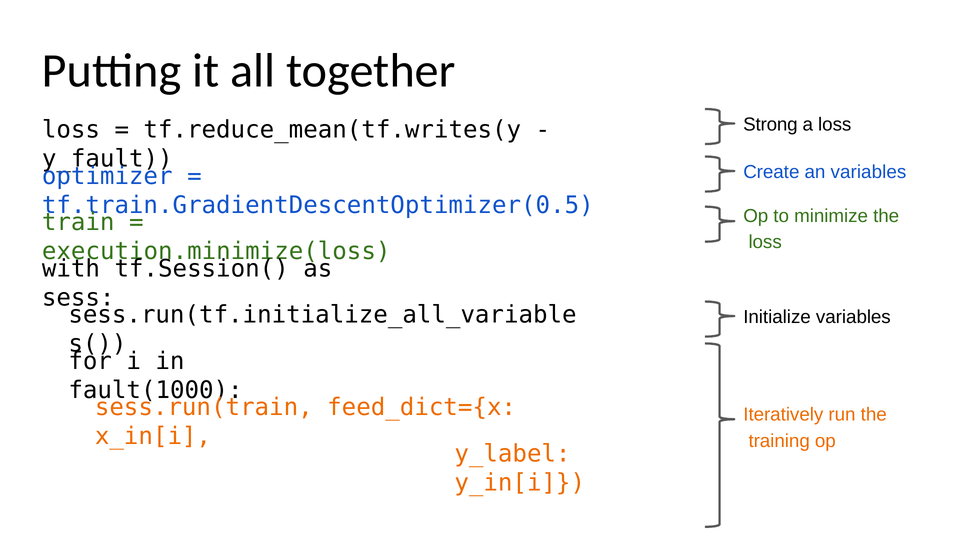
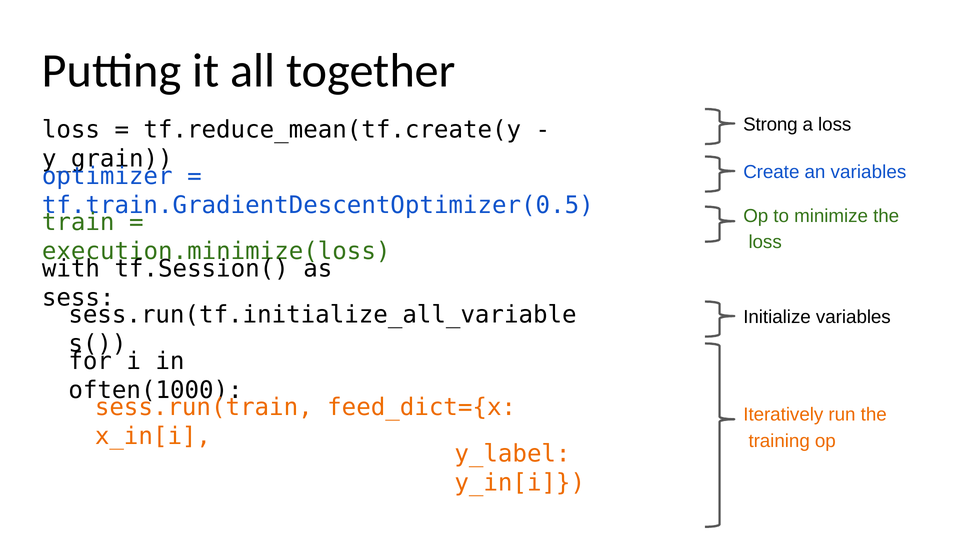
tf.reduce_mean(tf.writes(y: tf.reduce_mean(tf.writes(y -> tf.reduce_mean(tf.create(y (332, 130)
y_fault: y_fault -> y_grain (107, 159)
fault(1000: fault(1000 -> often(1000 (156, 390)
